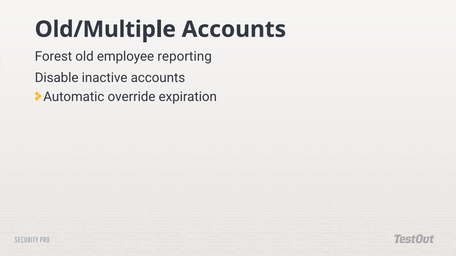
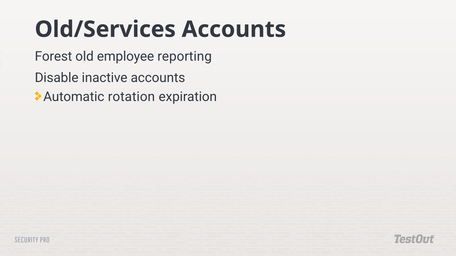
Old/Multiple: Old/Multiple -> Old/Services (105, 29)
override: override -> rotation (131, 97)
